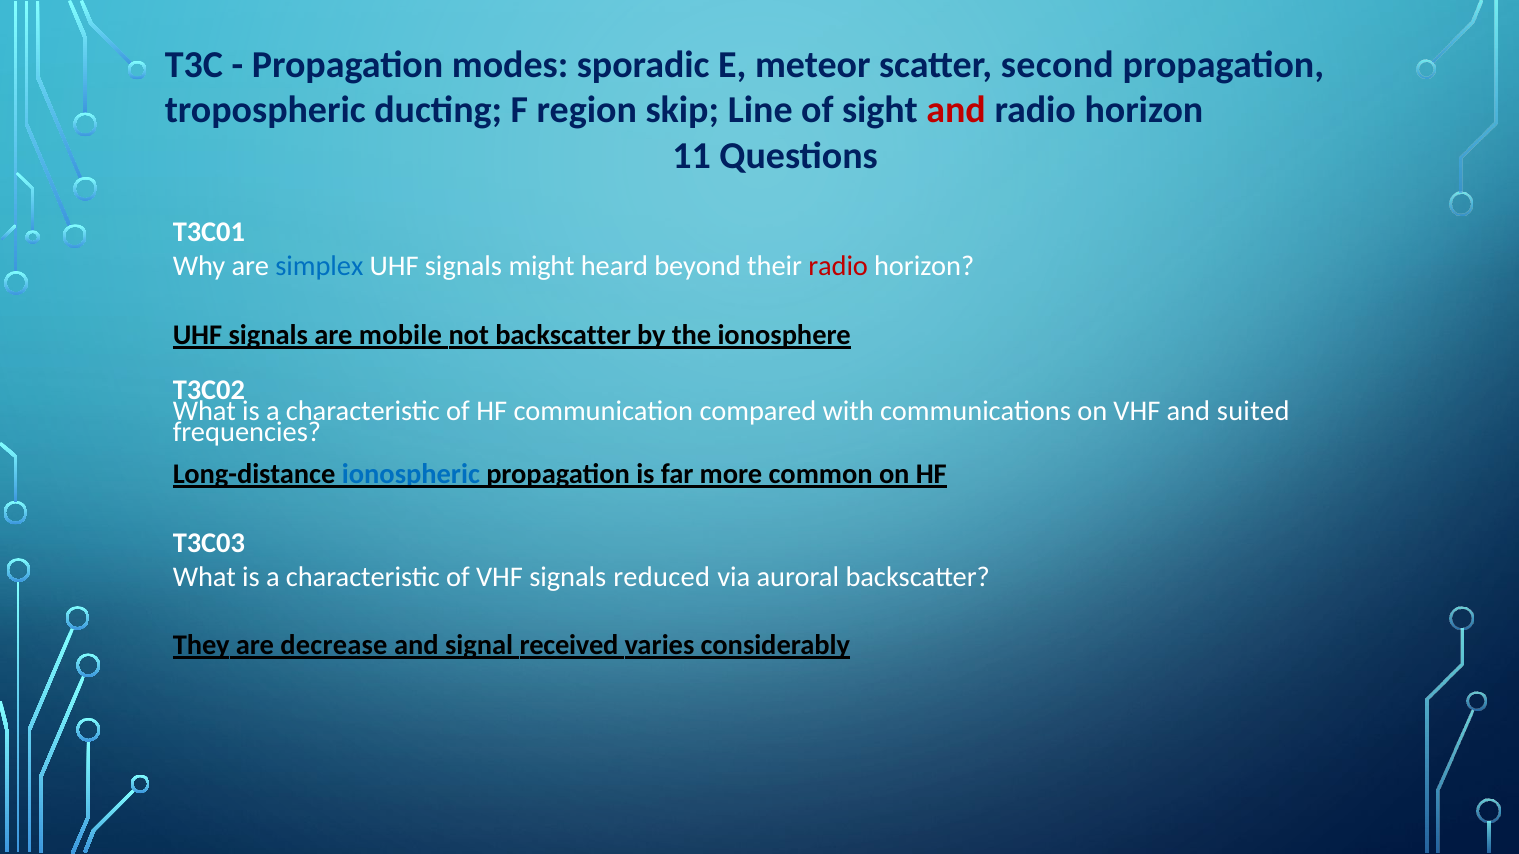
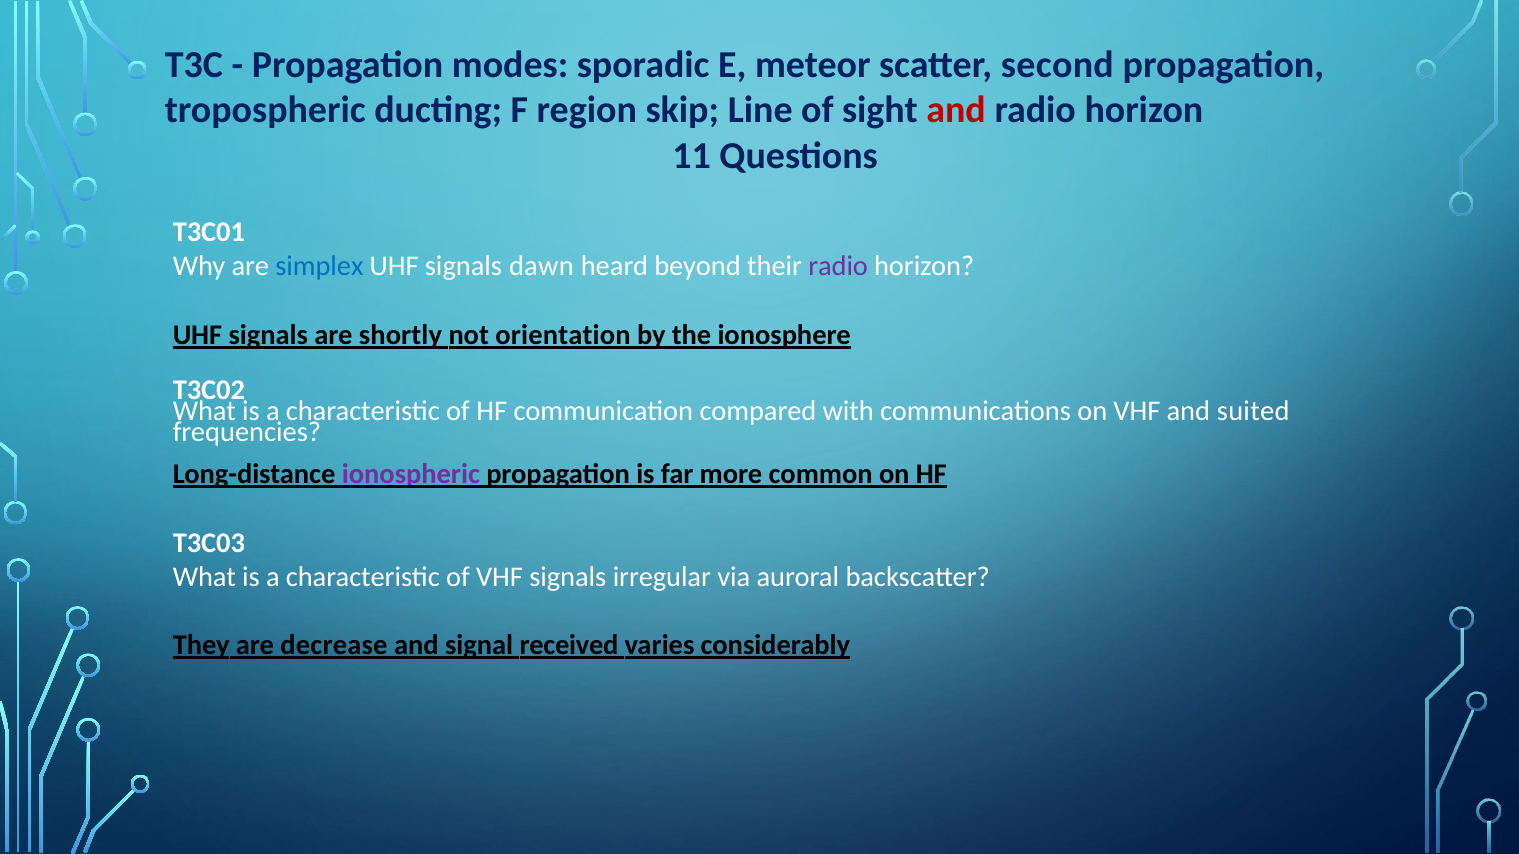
might: might -> dawn (541, 266)
radio colour: red -> purple (838, 266)
mobile: mobile -> shortly (400, 335)
not backscatter: backscatter -> orientation (563, 335)
ionospheric colour: blue -> purple (411, 475)
reduced: reduced -> irregular (662, 577)
